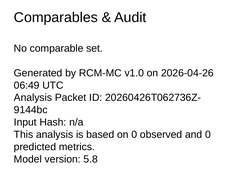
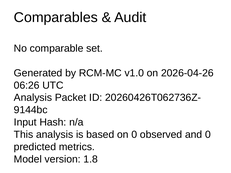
06:49: 06:49 -> 06:26 (27, 85)
5.8: 5.8 -> 1.8 (91, 159)
